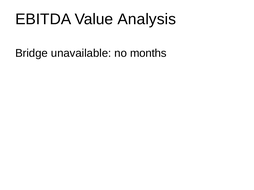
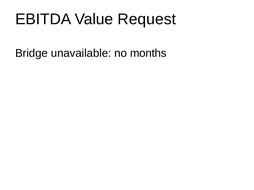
Analysis: Analysis -> Request (147, 19)
